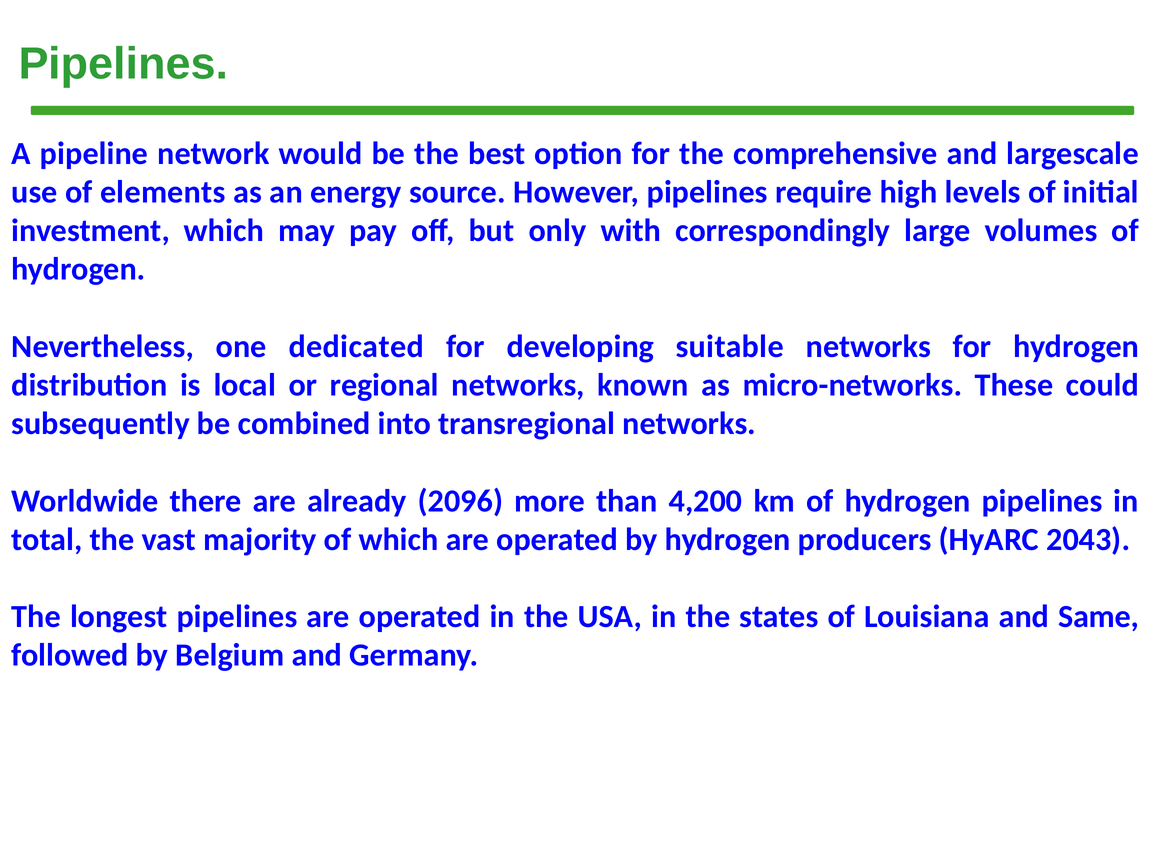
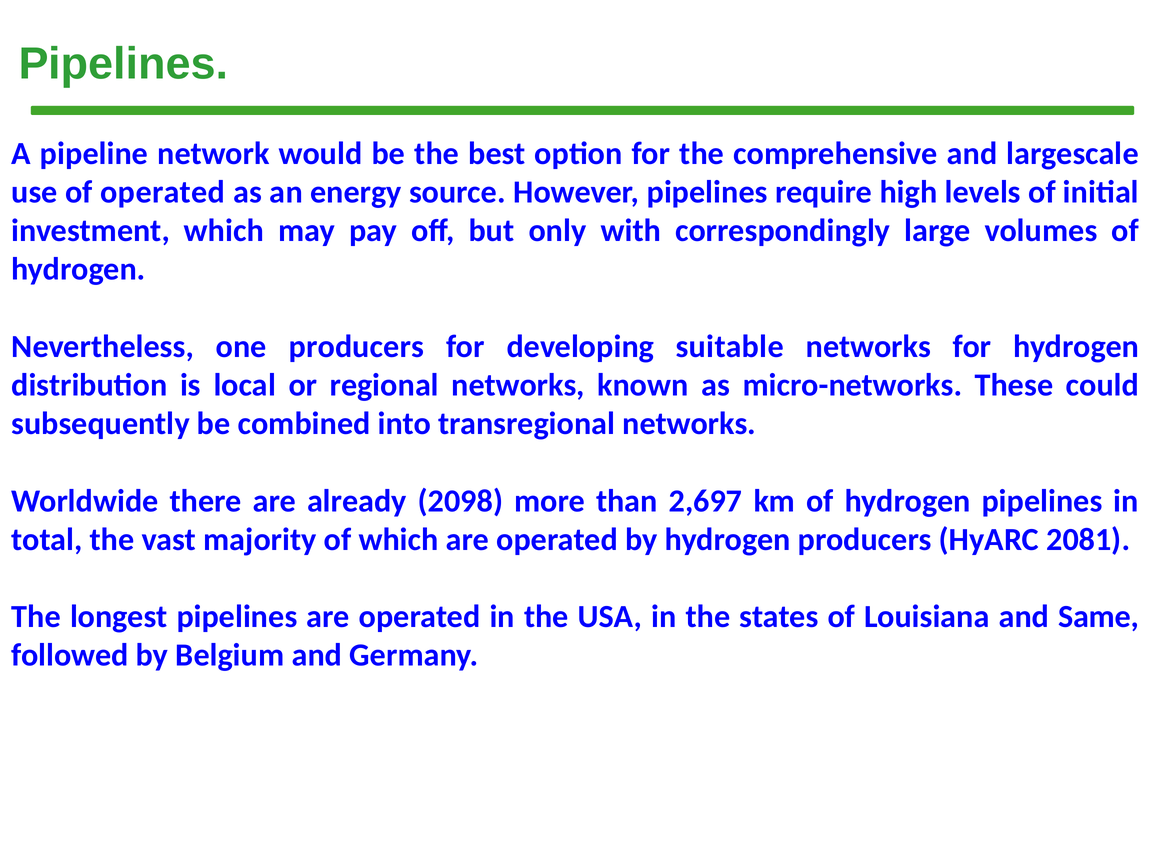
of elements: elements -> operated (163, 192)
one dedicated: dedicated -> producers (356, 347)
2096: 2096 -> 2098 (460, 501)
4,200: 4,200 -> 2,697 (706, 501)
2043: 2043 -> 2081 (1088, 540)
